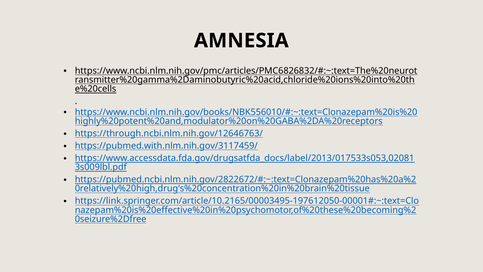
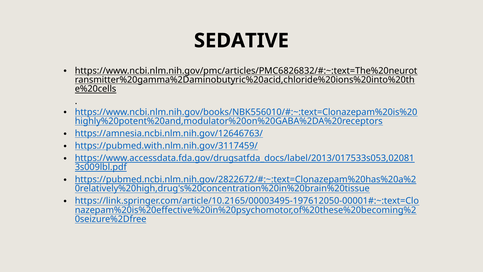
AMNESIA: AMNESIA -> SEDATIVE (241, 41)
https://through.ncbi.nlm.nih.gov/12646763/: https://through.ncbi.nlm.nih.gov/12646763/ -> https://amnesia.ncbi.nlm.nih.gov/12646763/ (169, 133)
